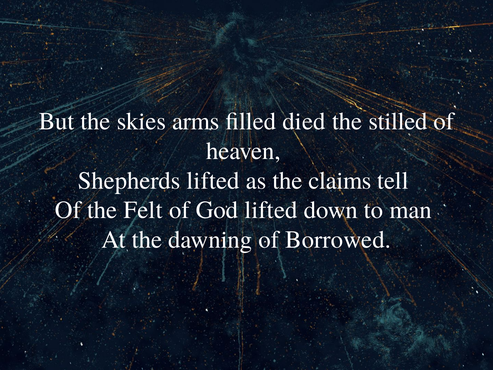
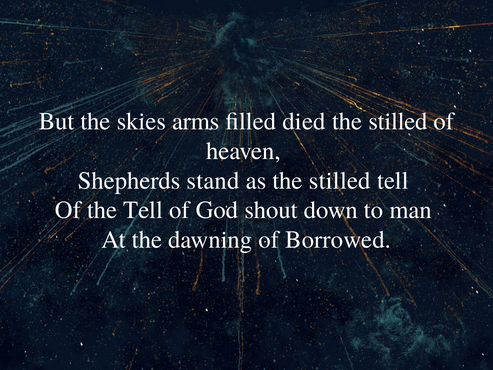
Shepherds lifted: lifted -> stand (213, 180)
as the claims: claims -> stilled (340, 180)
the Felt: Felt -> Tell (143, 210)
God lifted: lifted -> shout (271, 210)
